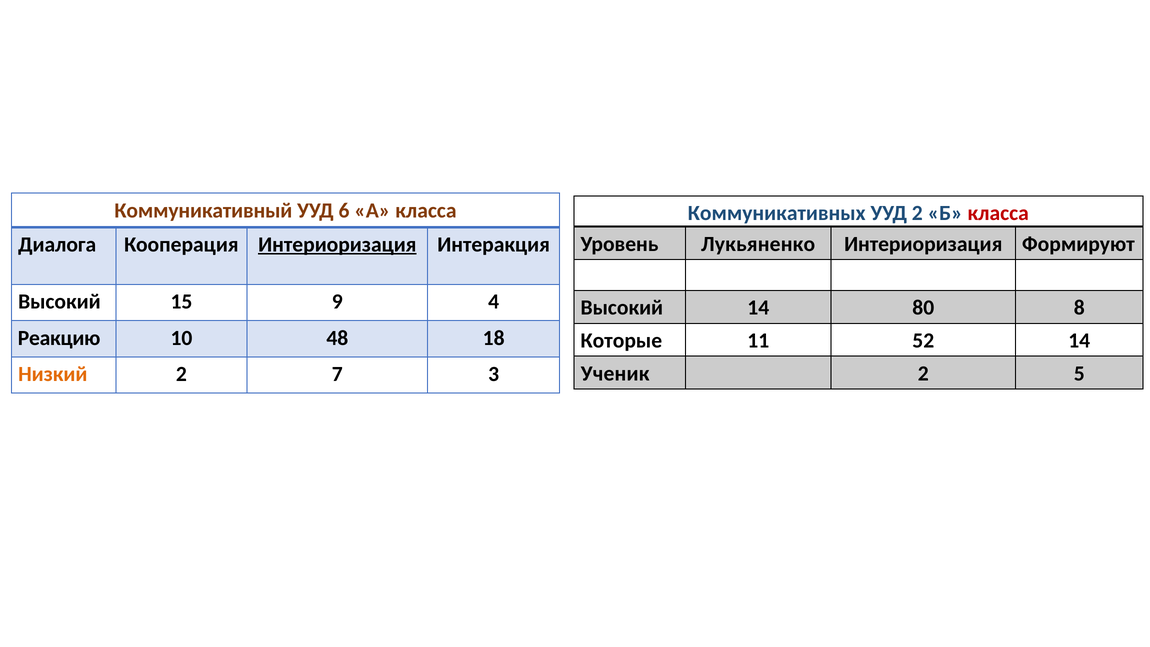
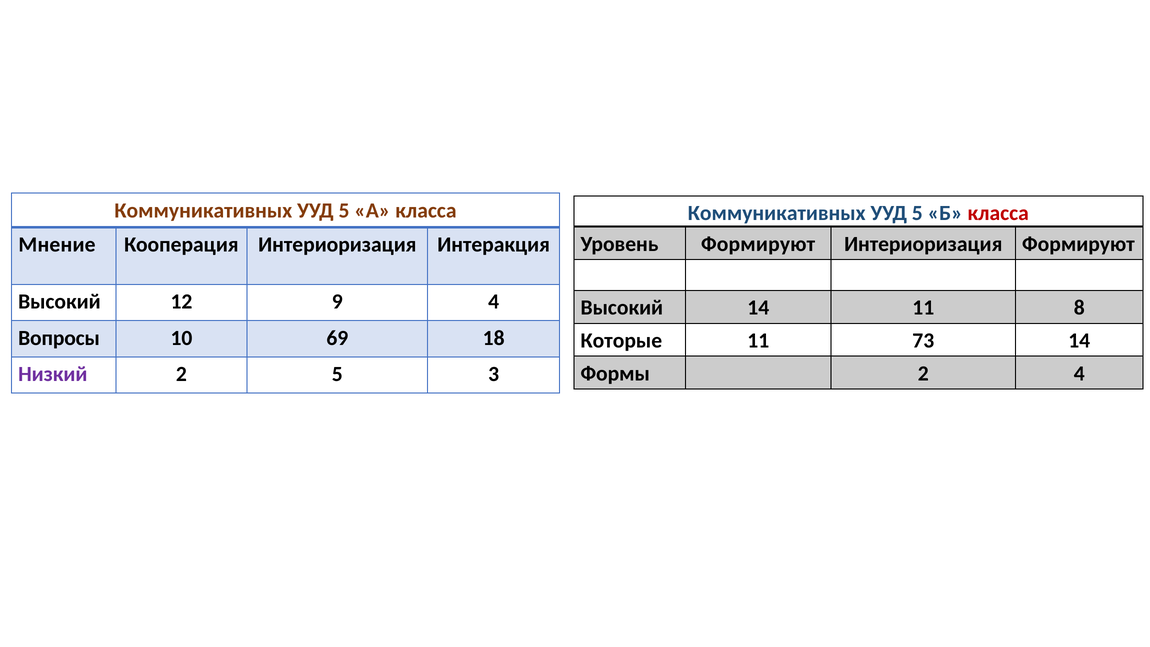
Коммуникативный: Коммуникативный -> Коммуникативных (203, 211)
6: 6 -> 5 (344, 211)
2: 2 -> 5 (917, 213)
Уровень Лукьяненко: Лукьяненко -> Формируют (758, 244)
Диалога: Диалога -> Мнение (57, 245)
Интериоризация underline: present -> none (337, 245)
15: 15 -> 12 (181, 302)
14 80: 80 -> 11 (923, 308)
Реакцию: Реакцию -> Вопросы (59, 338)
48: 48 -> 69 (337, 338)
52: 52 -> 73 (923, 341)
Ученик: Ученик -> Формы (615, 373)
2 5: 5 -> 4 (1079, 373)
Низкий colour: orange -> purple (53, 374)
2 7: 7 -> 5 (337, 374)
